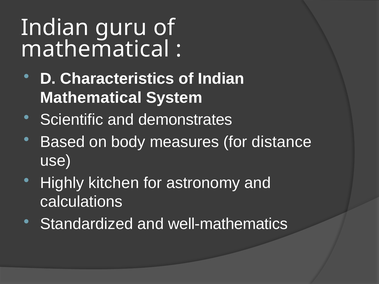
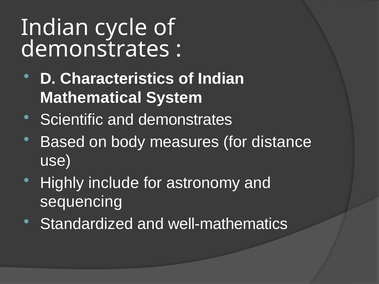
guru: guru -> cycle (121, 28)
mathematical: mathematical -> demonstrates (95, 49)
kitchen: kitchen -> include (114, 183)
calculations: calculations -> sequencing (81, 202)
